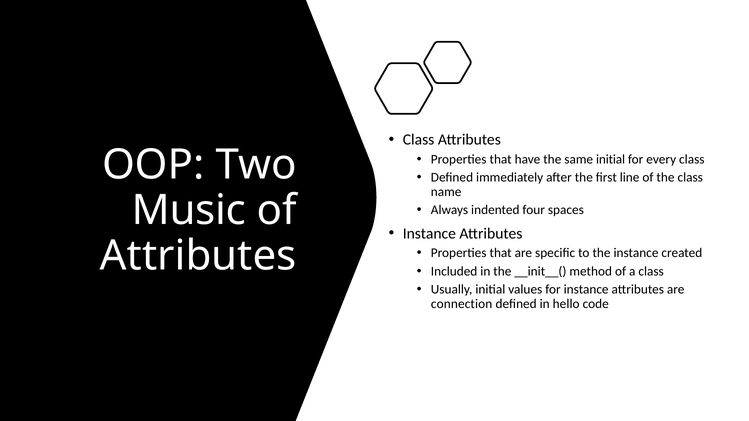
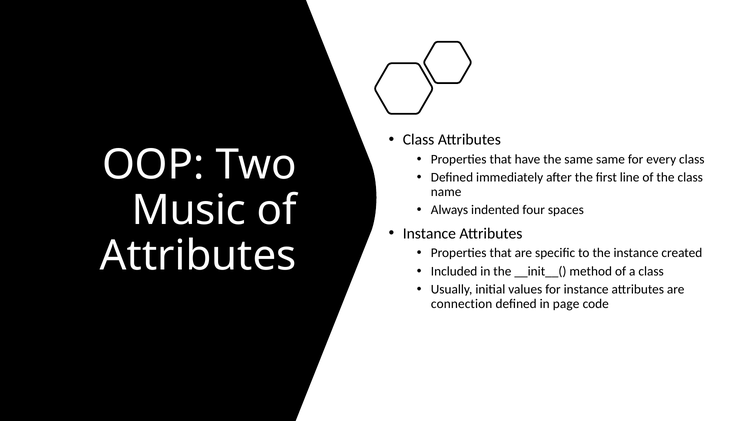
same initial: initial -> same (610, 159)
hello: hello -> page (566, 304)
